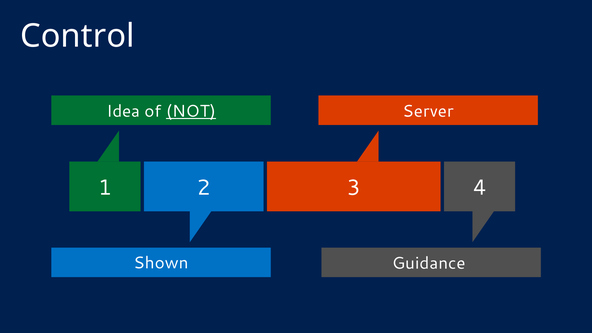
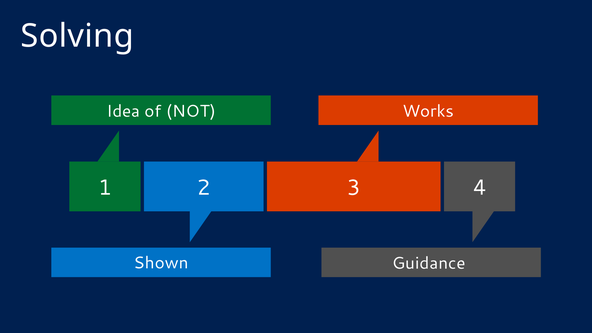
Control: Control -> Solving (77, 36)
NOT underline: present -> none (191, 111)
Server: Server -> Works (428, 111)
